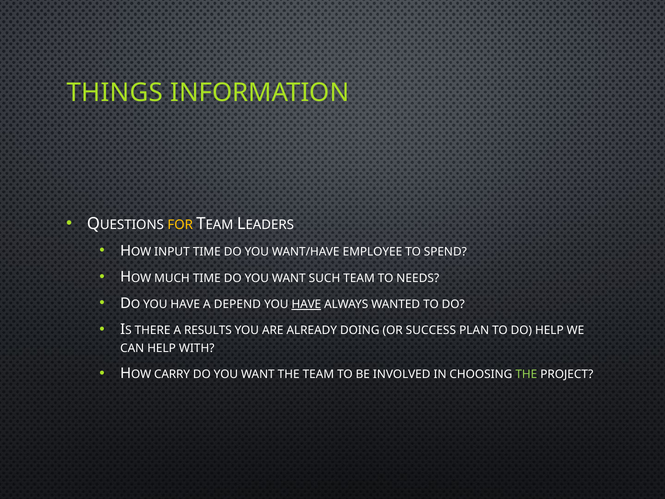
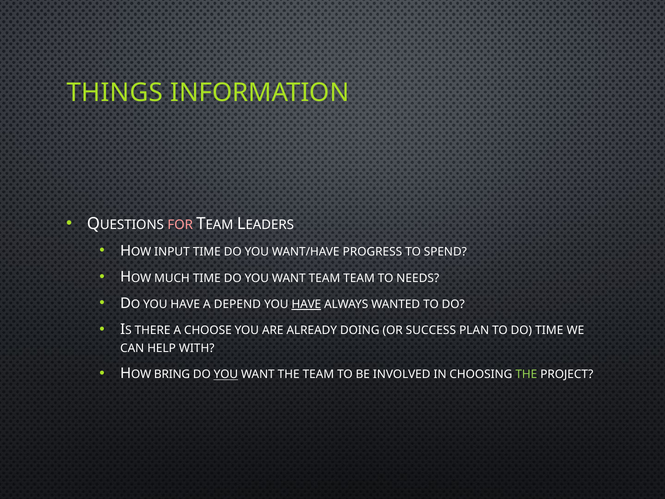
FOR colour: yellow -> pink (180, 225)
EMPLOYEE: EMPLOYEE -> PROGRESS (372, 252)
WANT SUCH: SUCH -> TEAM (324, 278)
RESULTS: RESULTS -> CHOOSE (208, 330)
DO HELP: HELP -> TIME (549, 330)
CARRY: CARRY -> BRING (172, 374)
YOU underline: none -> present (226, 374)
